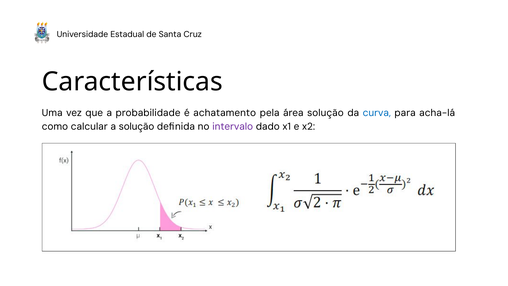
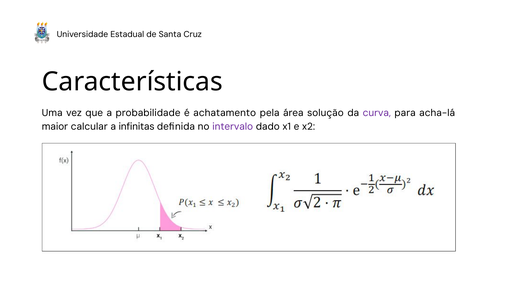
curva colour: blue -> purple (377, 113)
como: como -> maior (55, 126)
a solução: solução -> infinitas (137, 126)
